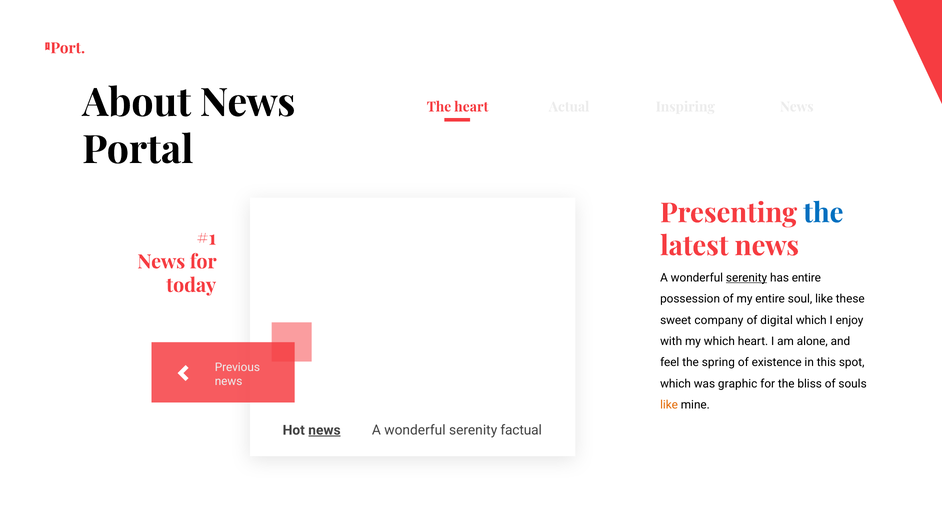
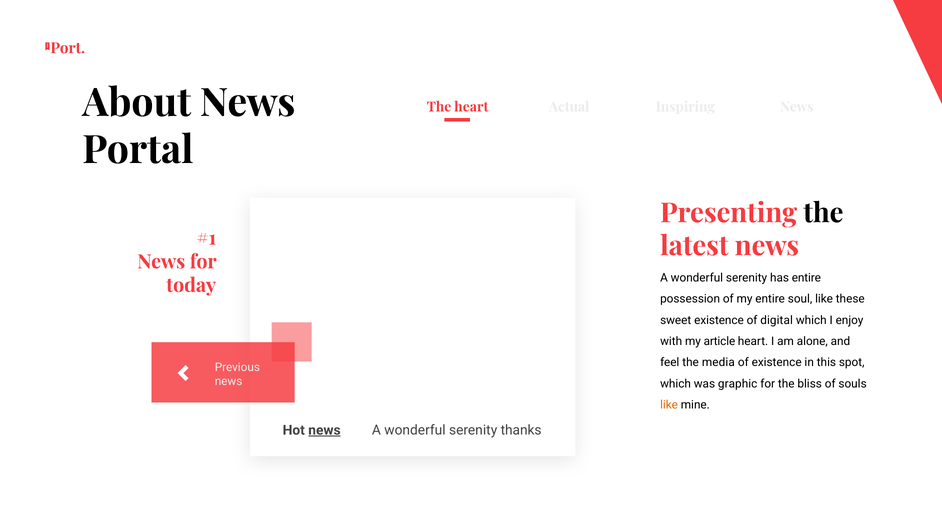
the colour: blue -> black (823, 213)
serenity underline: present -> none (747, 278)
sweet company: company -> existence (719, 320)
my which: which -> article (719, 341)
spring: spring -> media (718, 363)
factual: factual -> thanks (521, 430)
